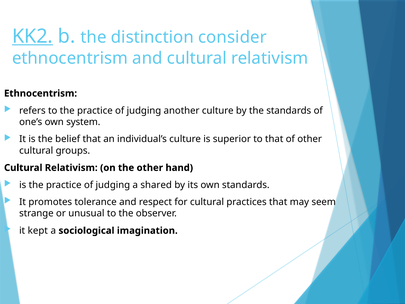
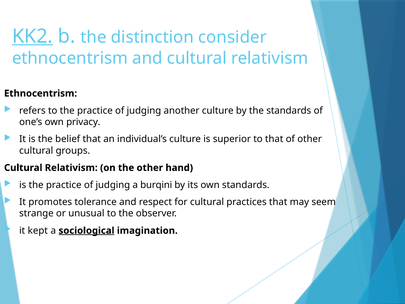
system: system -> privacy (83, 122)
shared: shared -> burqini (156, 185)
sociological underline: none -> present (86, 230)
